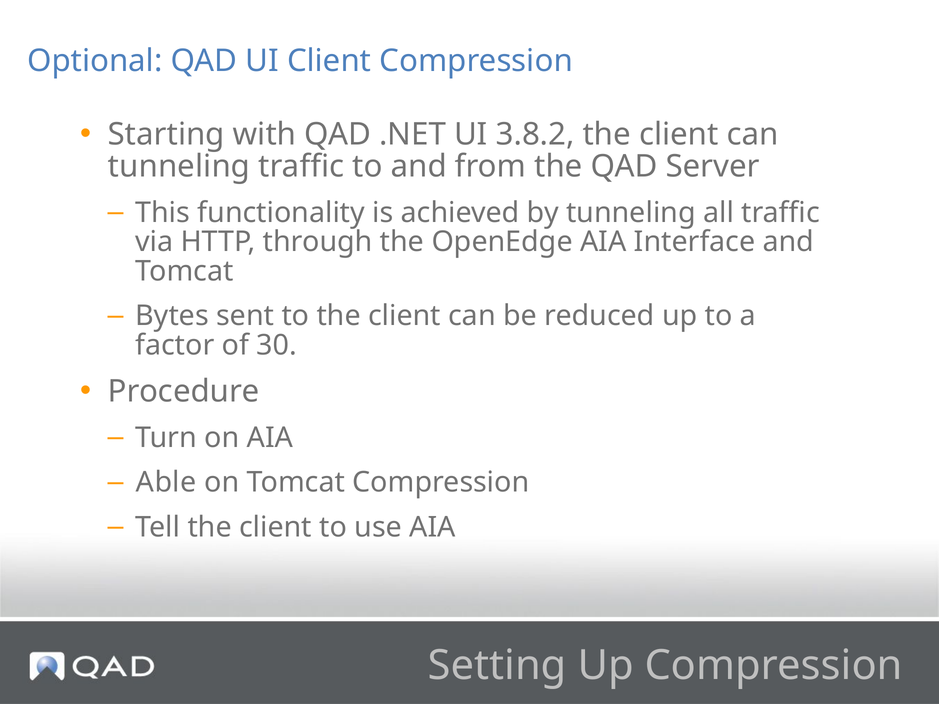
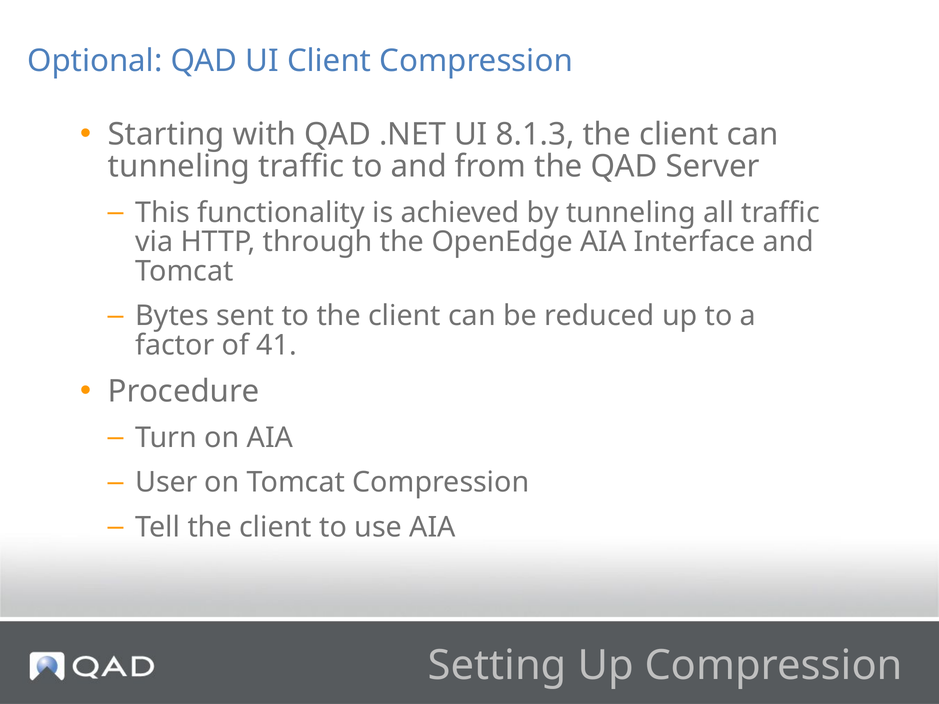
3.8.2: 3.8.2 -> 8.1.3 (535, 135)
30: 30 -> 41 (277, 345)
Able: Able -> User (166, 483)
